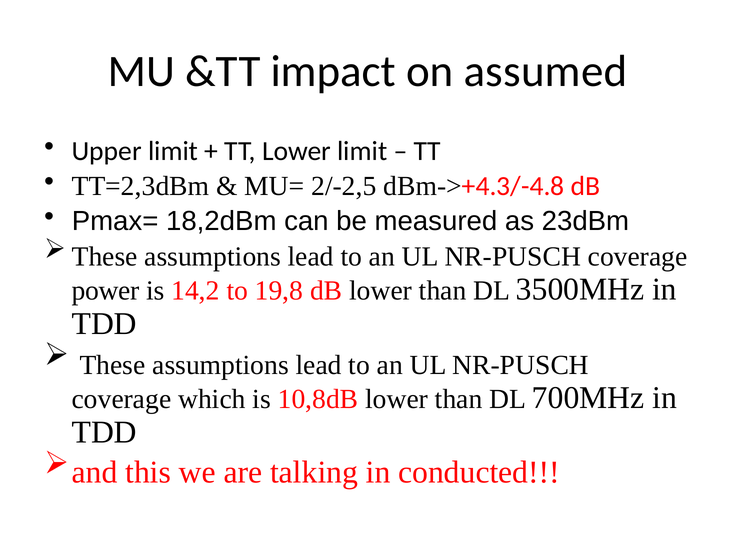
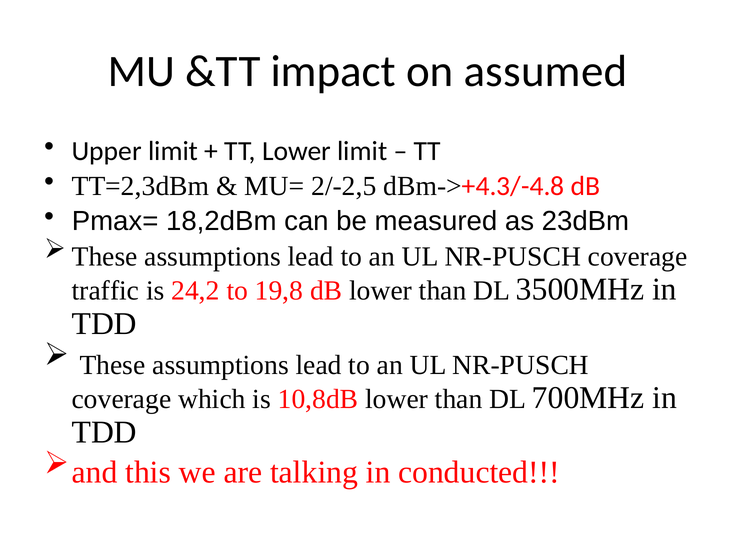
power: power -> traffic (105, 291)
14,2: 14,2 -> 24,2 (196, 291)
